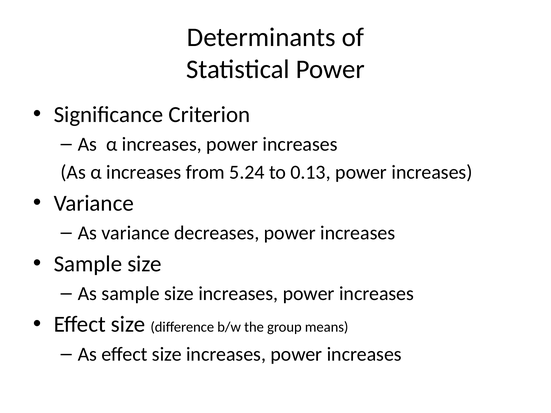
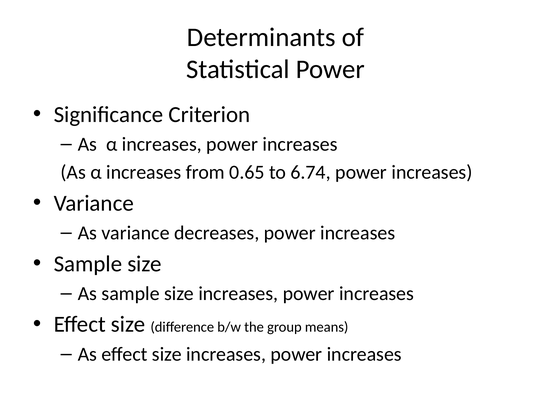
5.24: 5.24 -> 0.65 (247, 173)
0.13: 0.13 -> 6.74 (311, 173)
